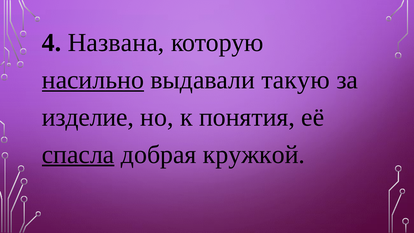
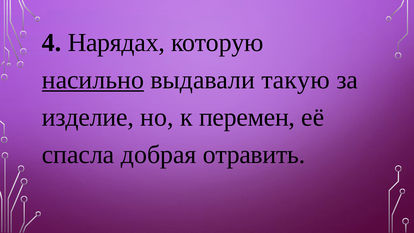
Названа: Названа -> Нарядах (116, 43)
понятия: понятия -> перемен (247, 117)
спасла underline: present -> none (78, 154)
кружкой: кружкой -> отравить (254, 154)
